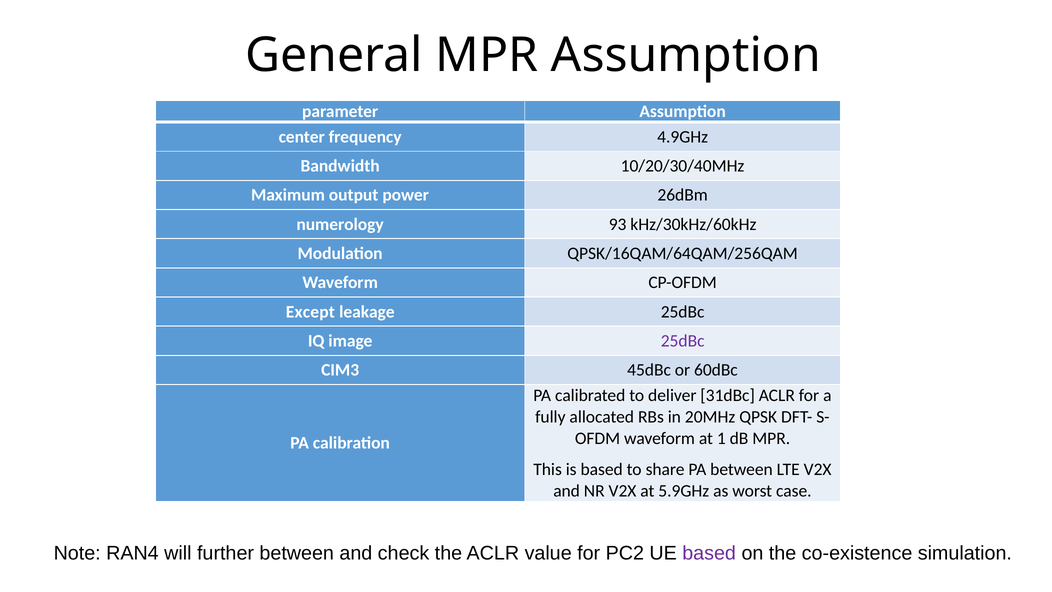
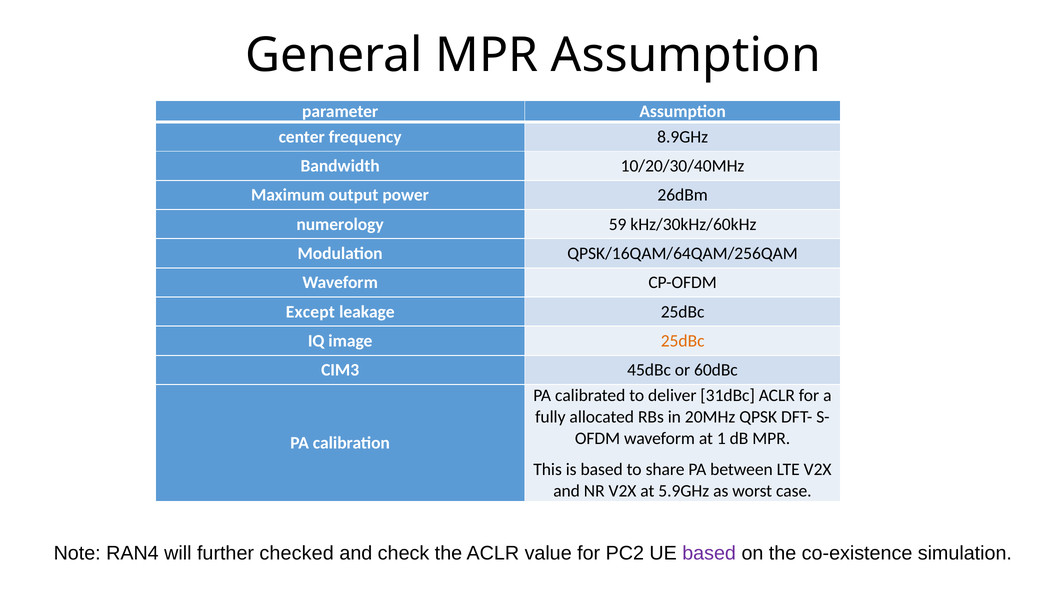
4.9GHz: 4.9GHz -> 8.9GHz (683, 137)
93: 93 -> 59 (618, 224)
25dBc colour: purple -> orange (683, 341)
further between: between -> checked (297, 553)
